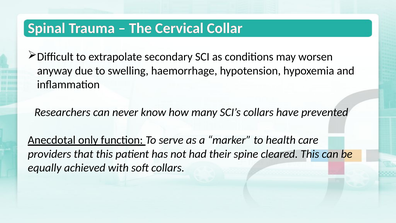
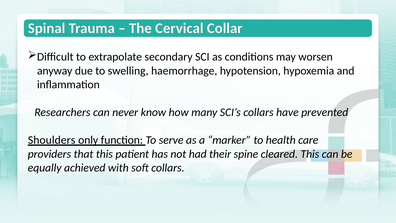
Anecdotal: Anecdotal -> Shoulders (52, 140)
